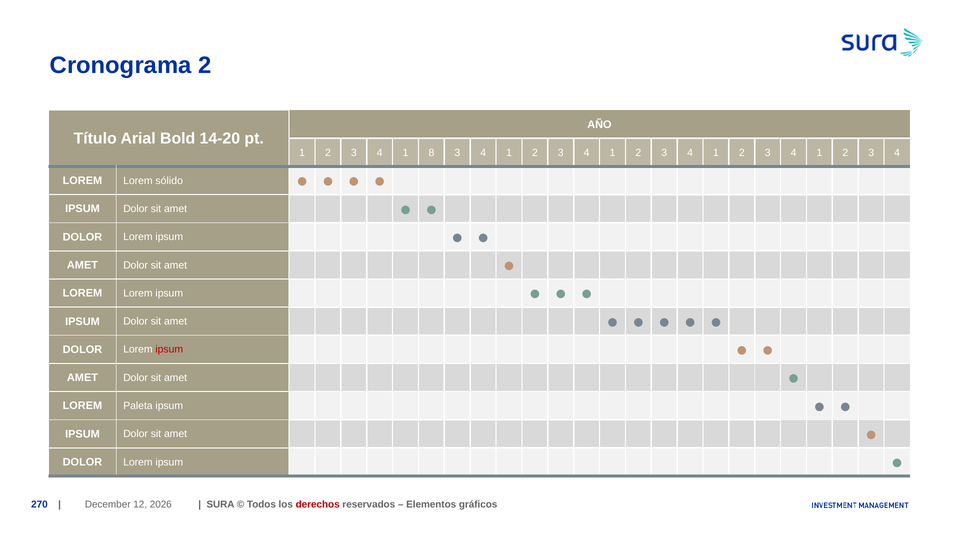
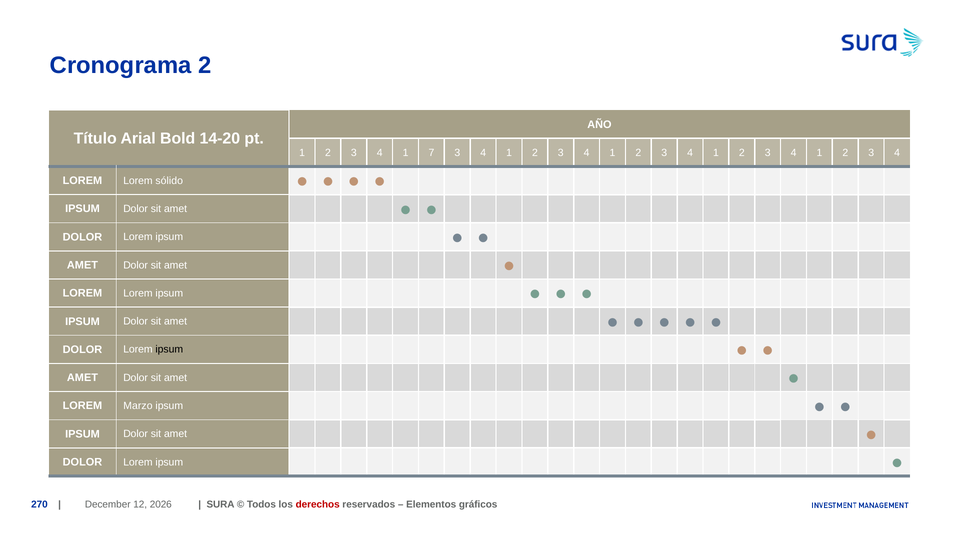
8: 8 -> 7 (431, 153)
ipsum colour: red -> black (169, 350)
Paleta: Paleta -> Marzo (138, 406)
